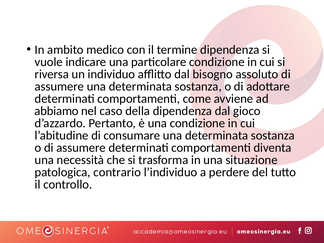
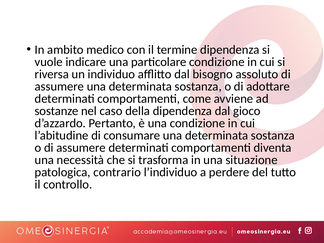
abbiamo: abbiamo -> sostanze (57, 111)
